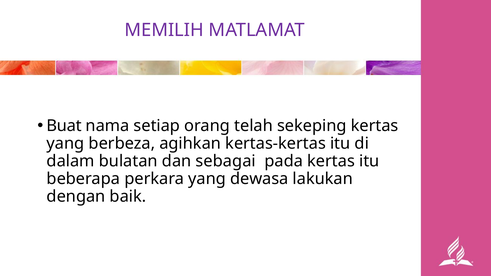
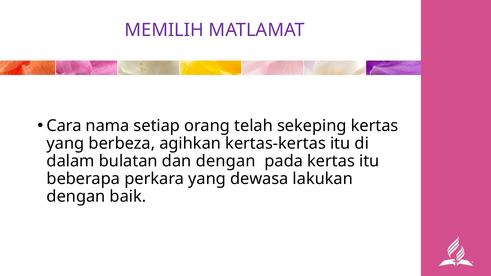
Buat: Buat -> Cara (64, 126)
dan sebagai: sebagai -> dengan (226, 161)
